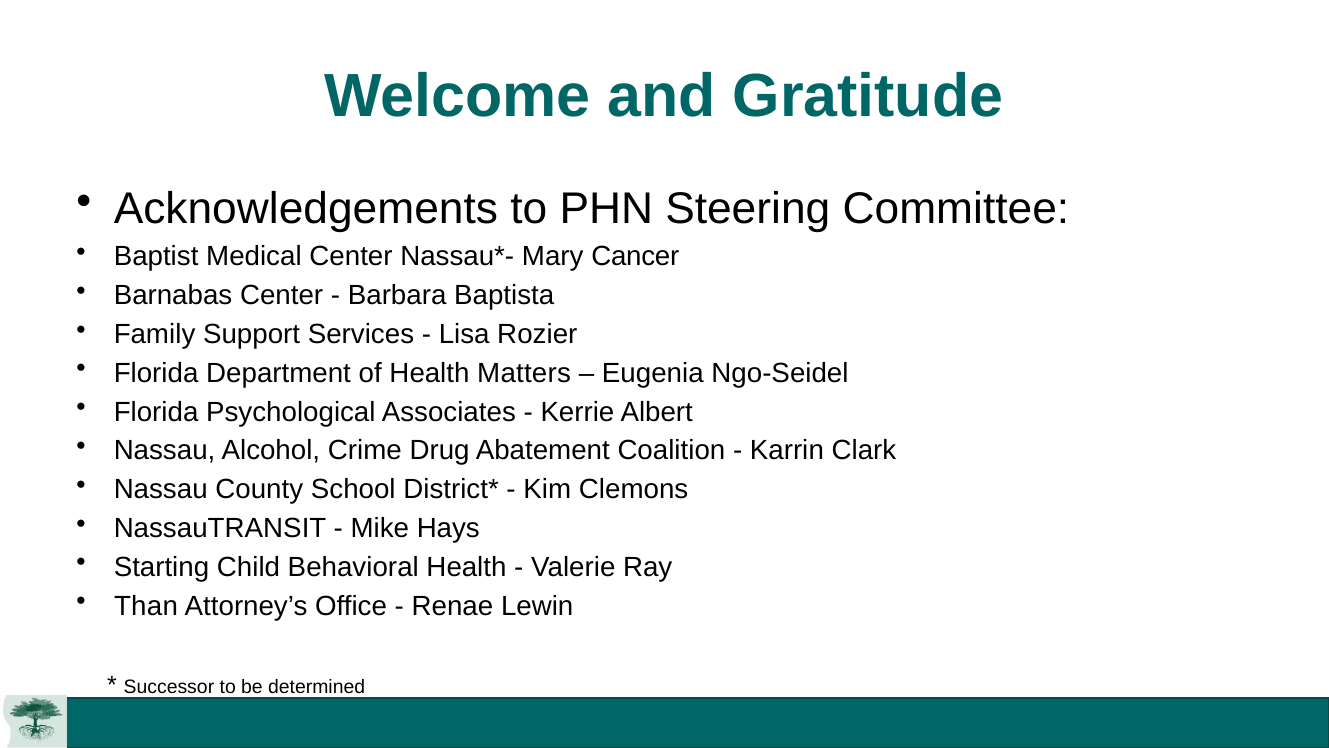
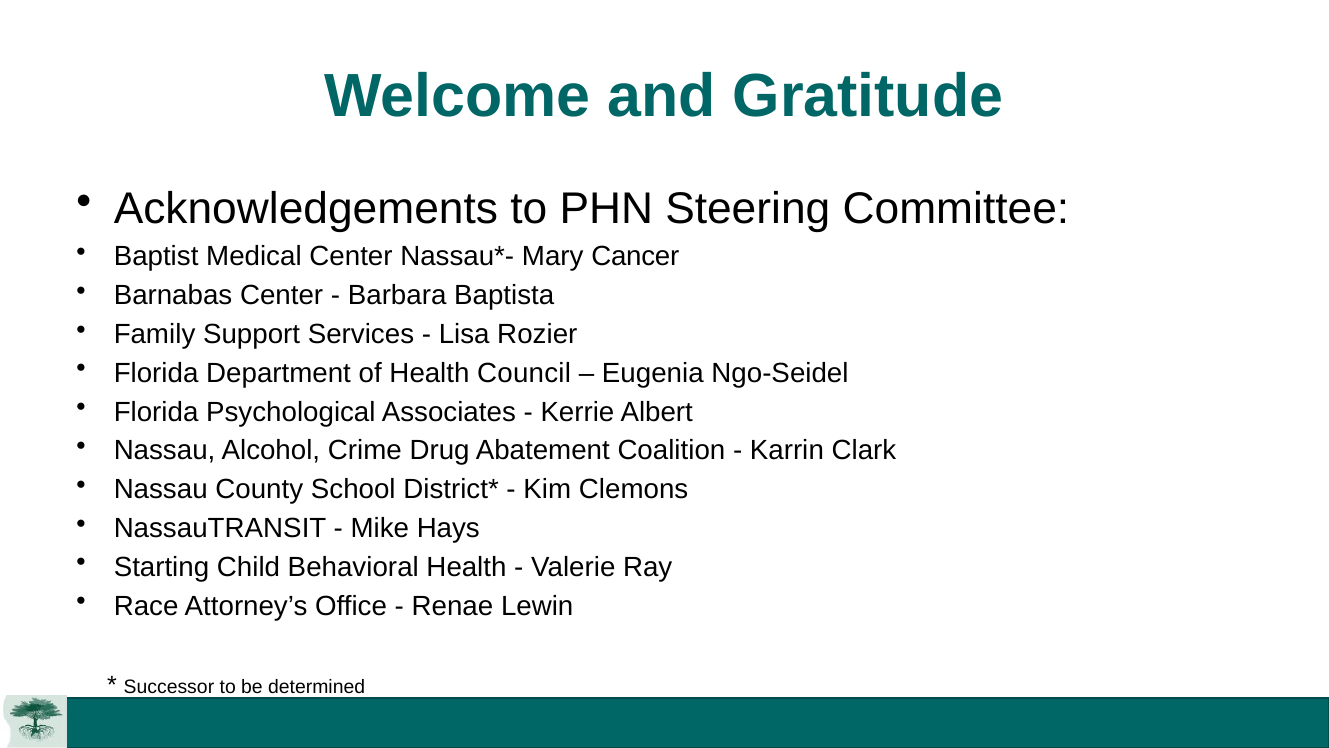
Matters: Matters -> Council (524, 373)
Than: Than -> Race (146, 606)
